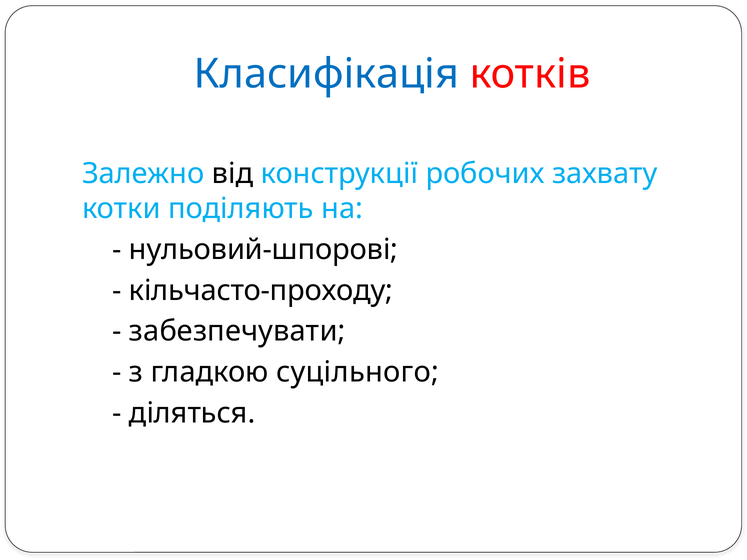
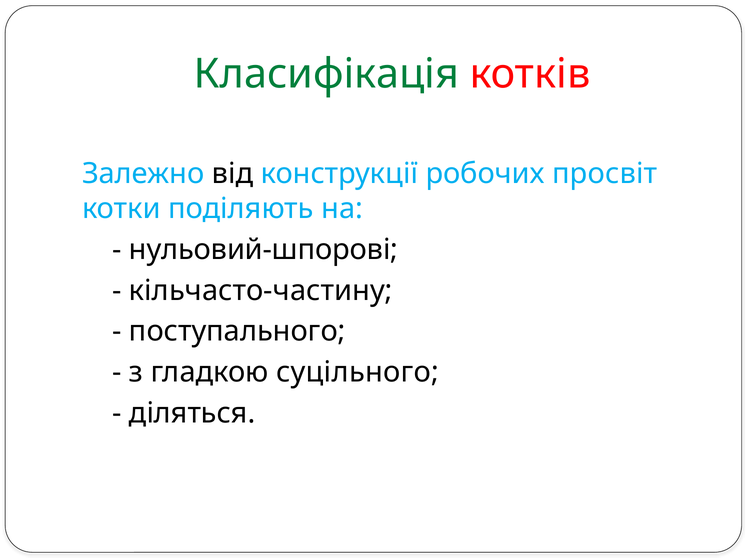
Класифікація colour: blue -> green (326, 74)
захвату: захвату -> просвіт (605, 174)
кільчасто-проходу: кільчасто-проходу -> кільчасто-частину (261, 291)
забезпечувати: забезпечувати -> поступального (237, 331)
